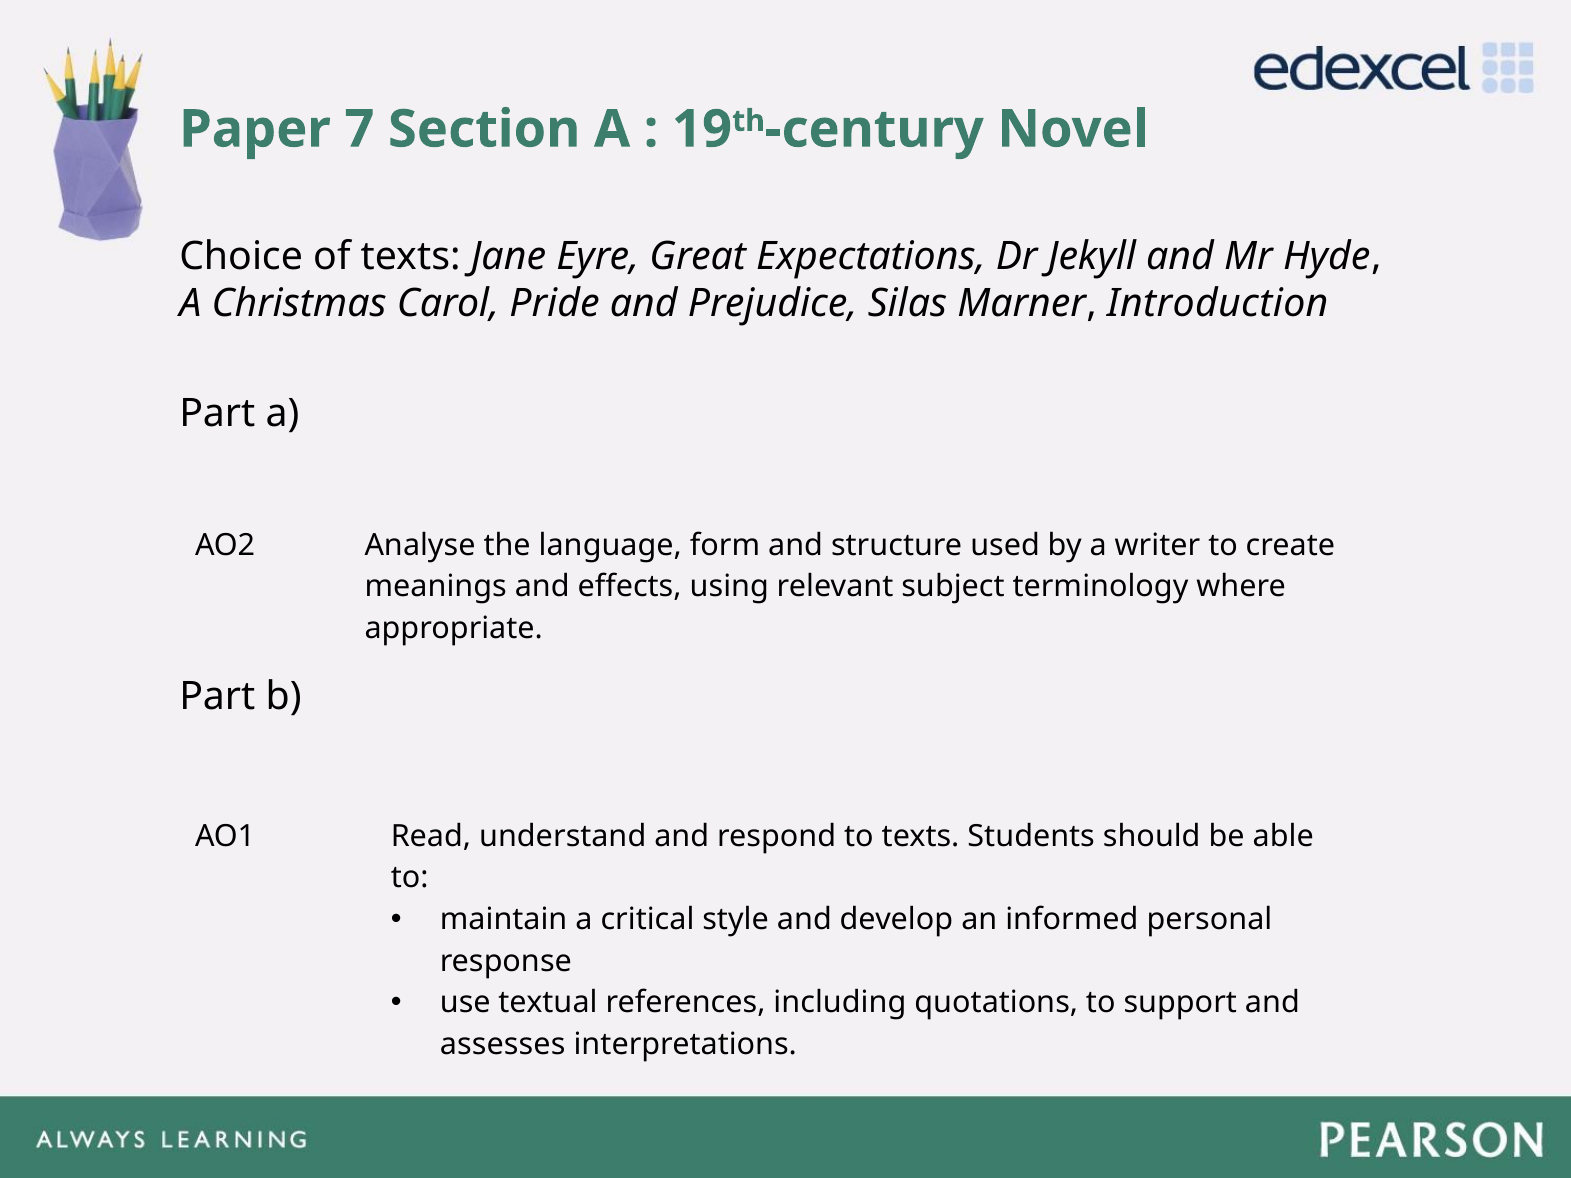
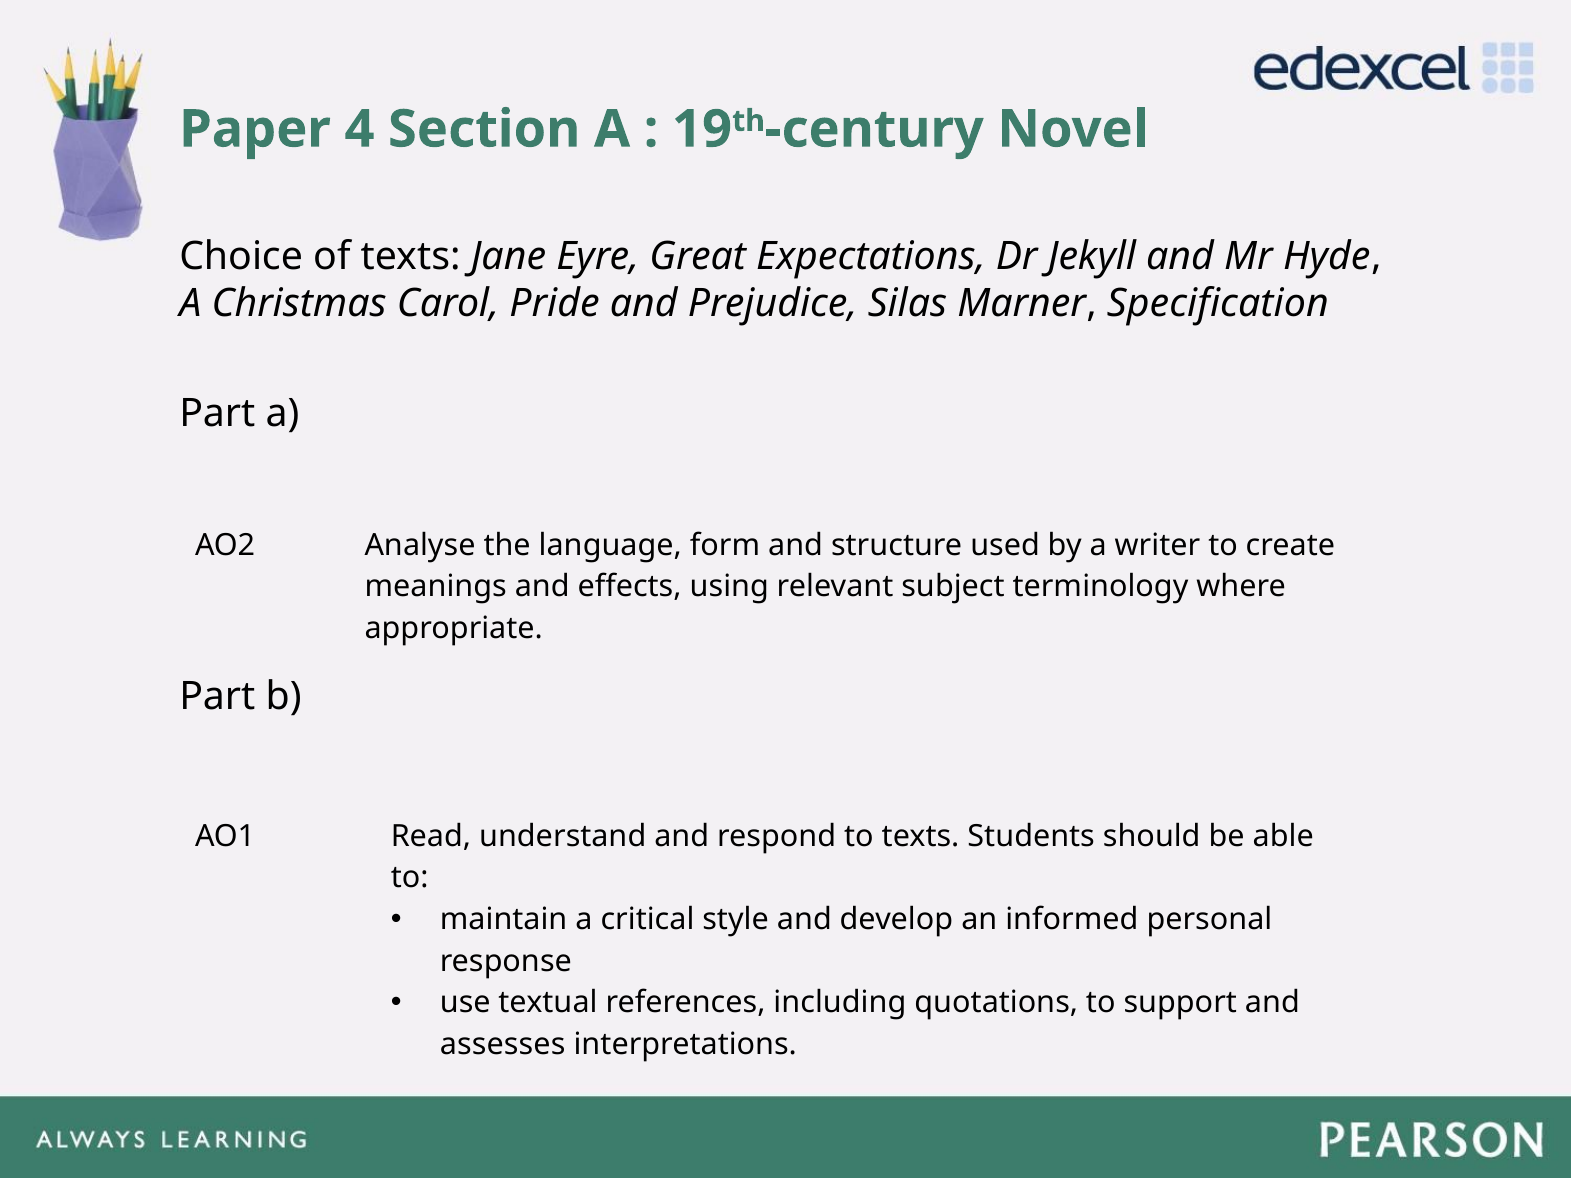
7: 7 -> 4 (359, 129)
Introduction: Introduction -> Specification (1218, 304)
